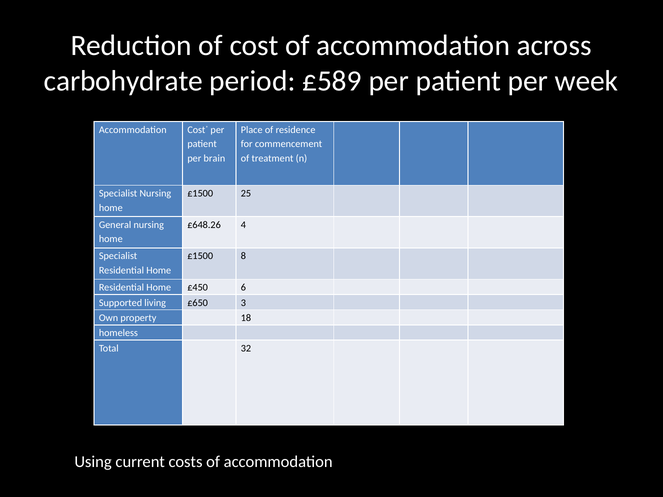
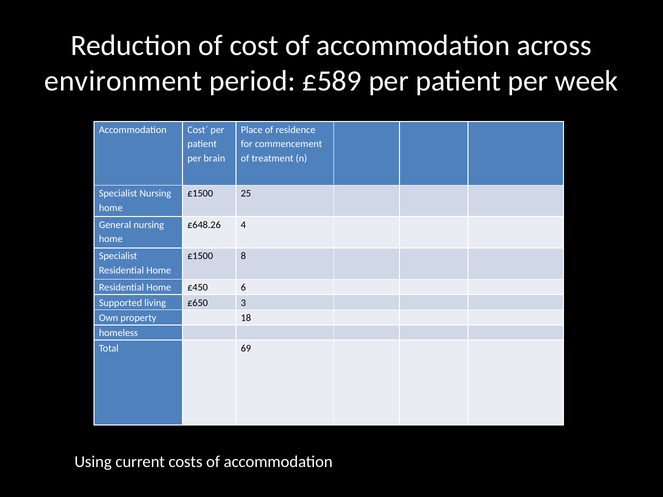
carbohydrate: carbohydrate -> environment (123, 81)
32: 32 -> 69 (246, 349)
